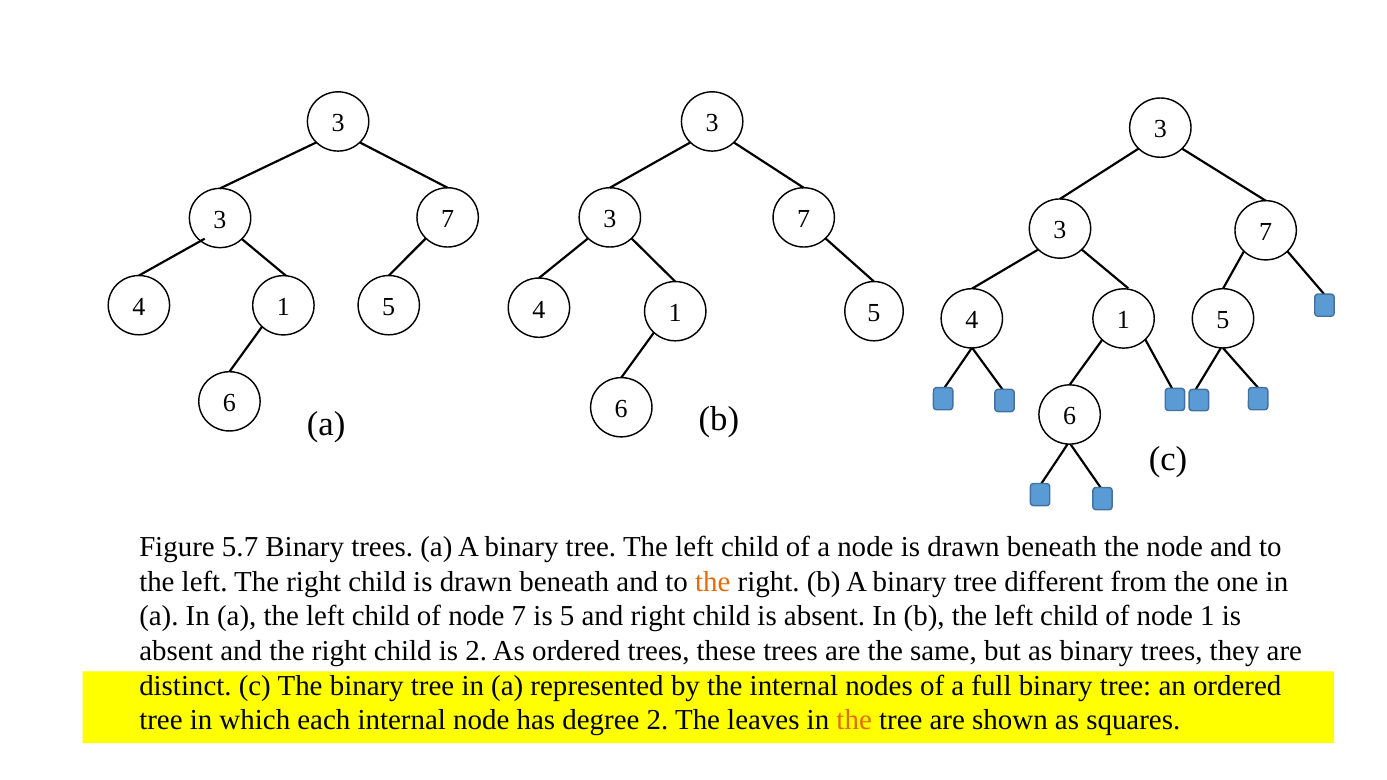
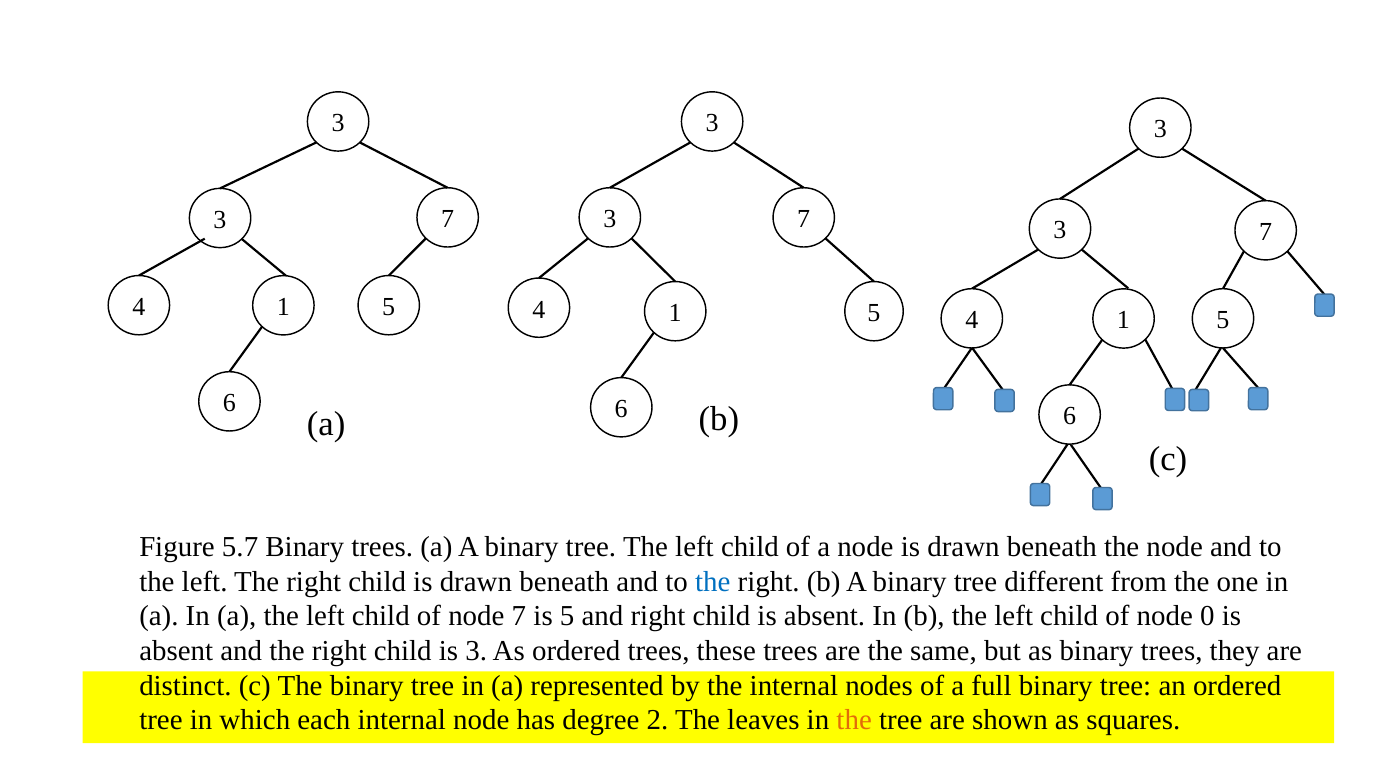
the colour: orange -> blue (713, 582)
node 1: 1 -> 0 (1207, 617)
is 2: 2 -> 3 (476, 651)
